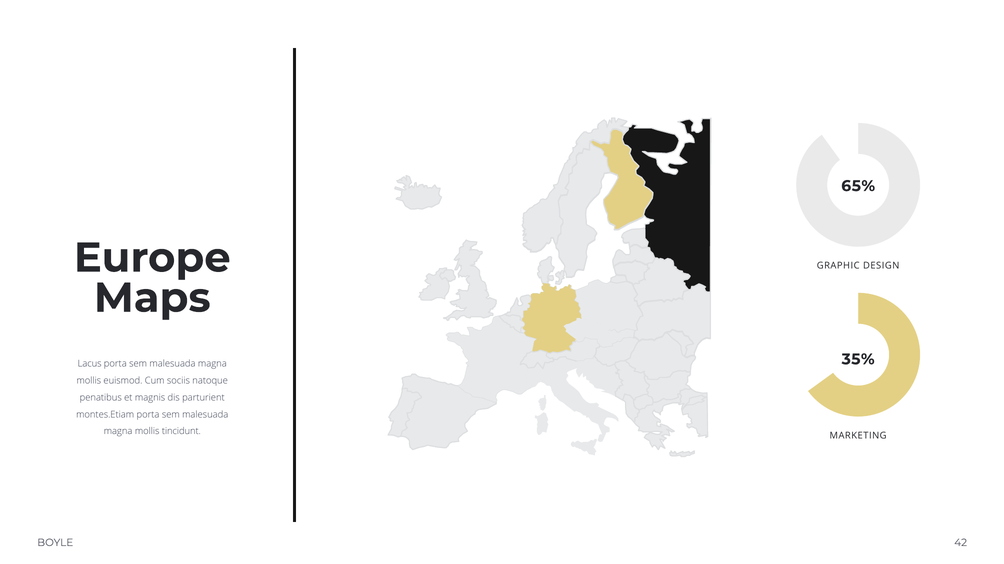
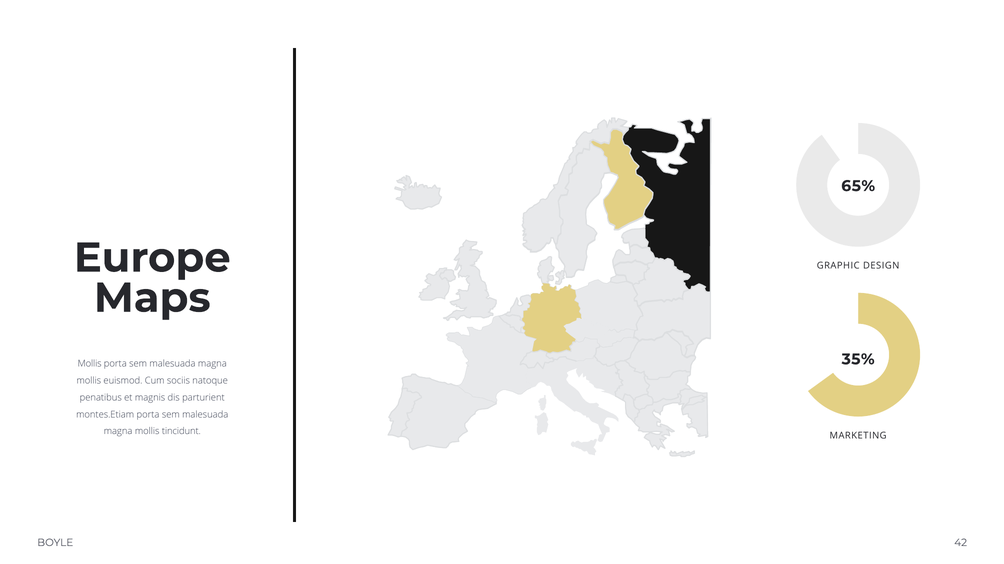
Lacus: Lacus -> Mollis (90, 364)
